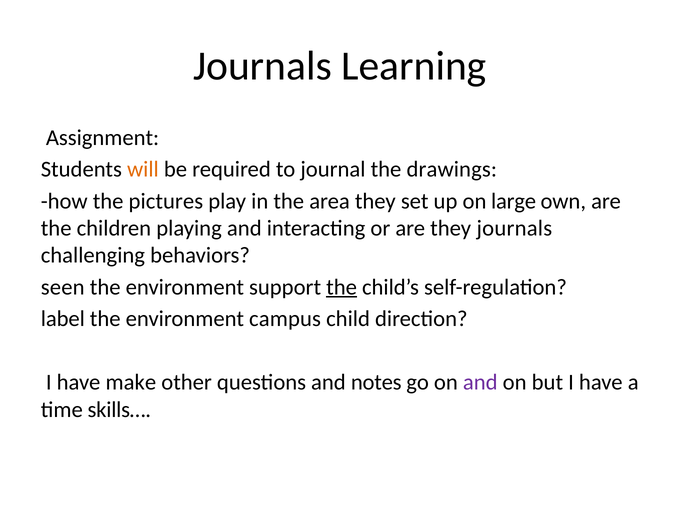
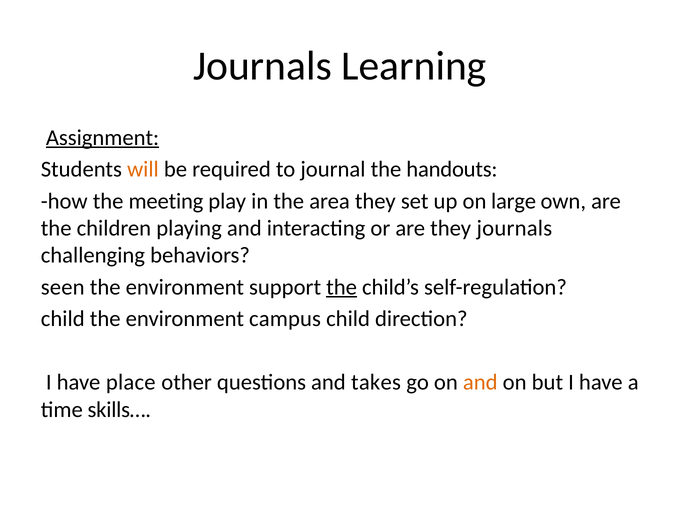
Assignment underline: none -> present (103, 138)
drawings: drawings -> handouts (452, 169)
pictures: pictures -> meeting (166, 201)
label: label -> child (63, 319)
make: make -> place (131, 382)
notes: notes -> takes (376, 382)
and colour: purple -> orange (480, 382)
